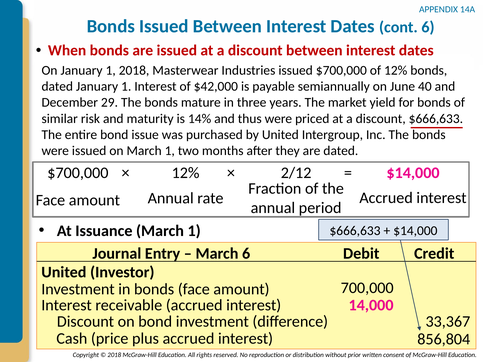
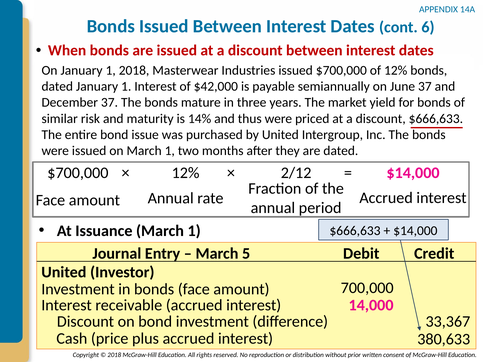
June 40: 40 -> 37 (425, 86)
December 29: 29 -> 37 (110, 103)
March 6: 6 -> 5 (246, 254)
856,804: 856,804 -> 380,633 (444, 339)
